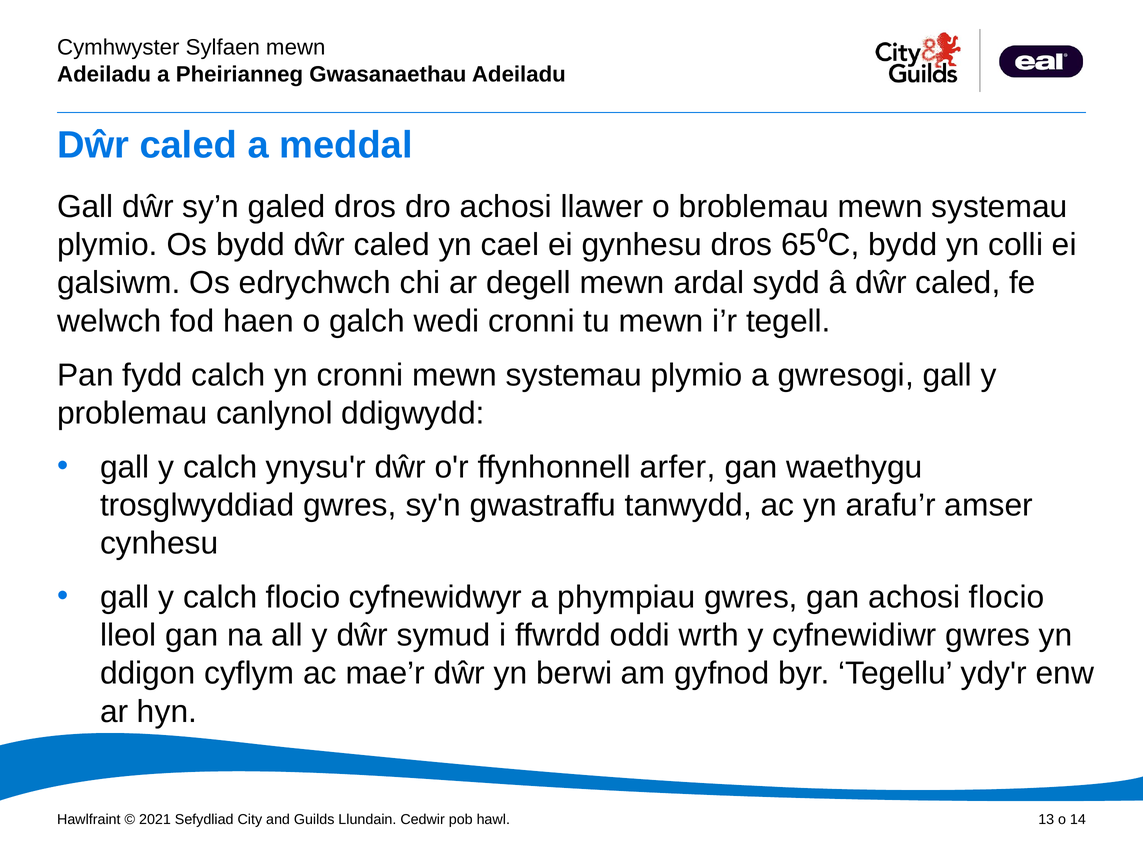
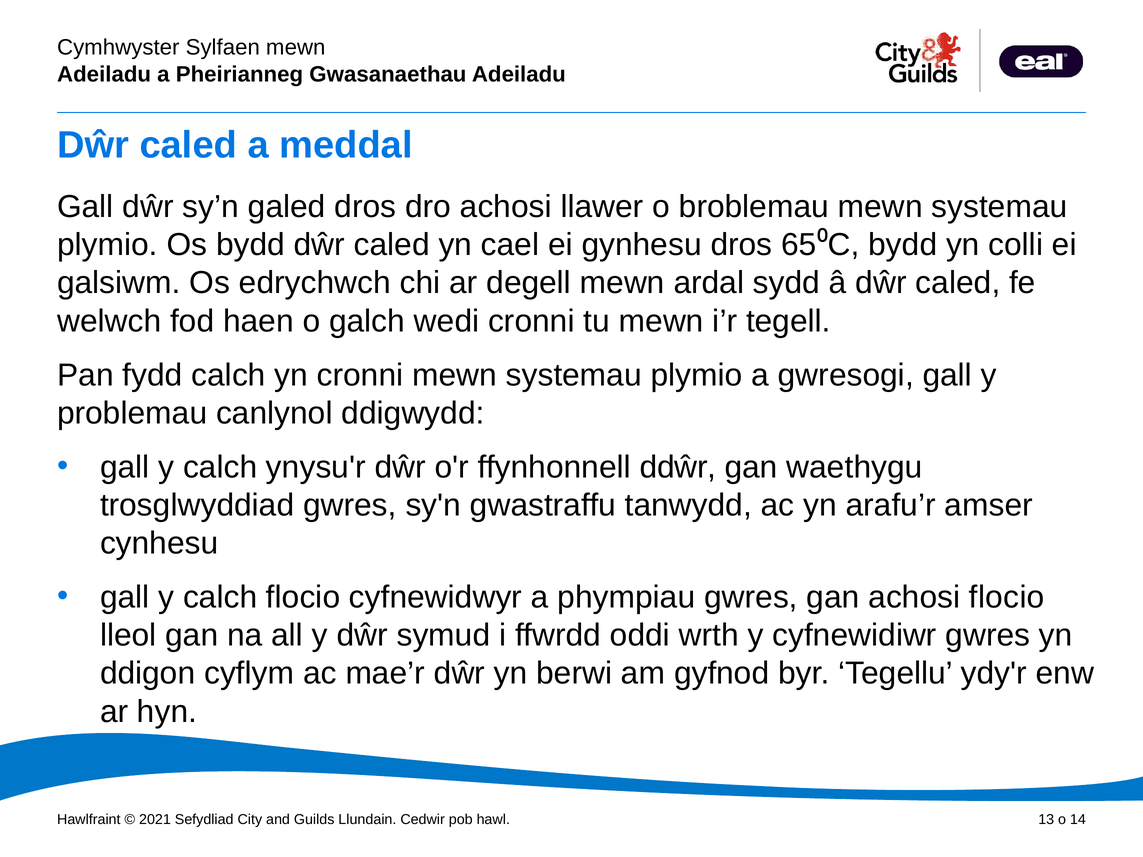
arfer: arfer -> ddŵr (678, 467)
